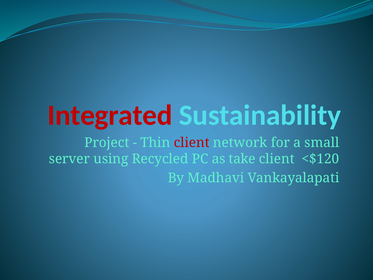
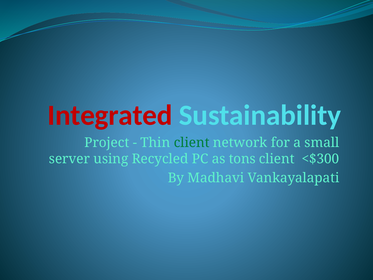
client colour: red -> green (192, 143)
take: take -> tons (242, 159)
<$120: <$120 -> <$300 (320, 159)
